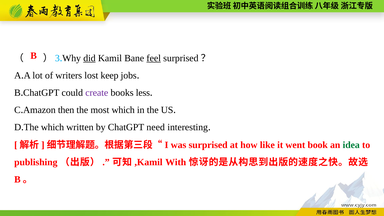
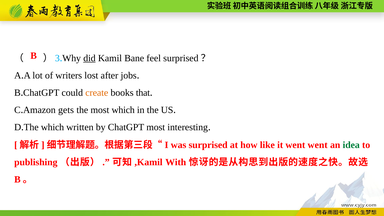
feel underline: present -> none (154, 58)
keep: keep -> after (109, 75)
create colour: purple -> orange (97, 93)
less: less -> that (143, 93)
then: then -> gets (66, 110)
ChatGPT need: need -> most (156, 127)
went book: book -> went (318, 145)
